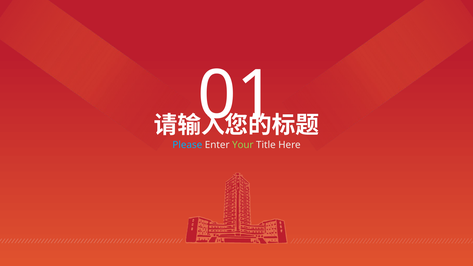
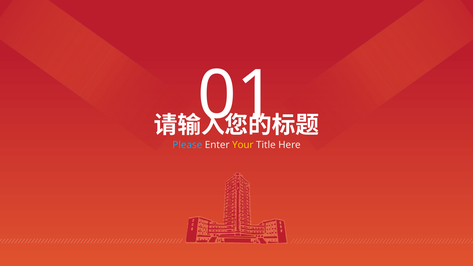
Your colour: light green -> yellow (243, 145)
